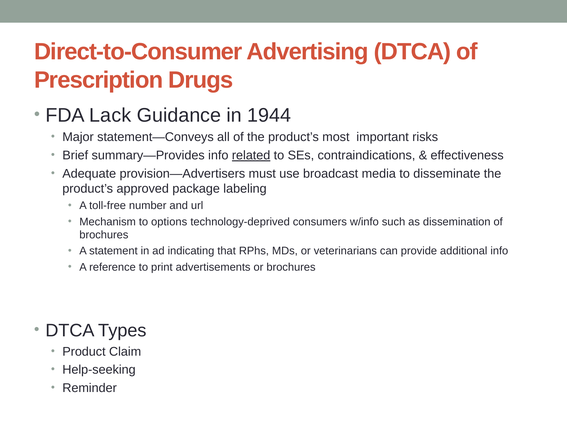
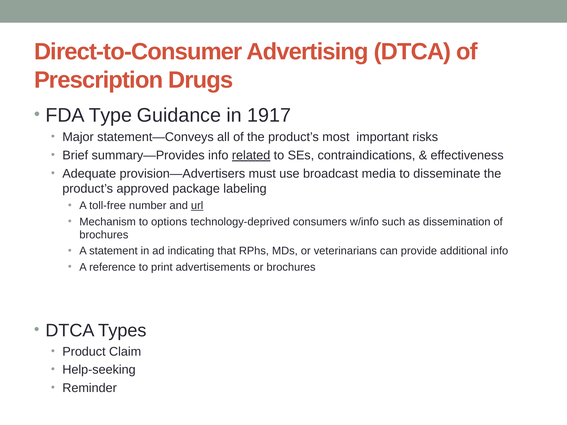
Lack: Lack -> Type (110, 115)
1944: 1944 -> 1917 (269, 115)
url underline: none -> present (197, 206)
